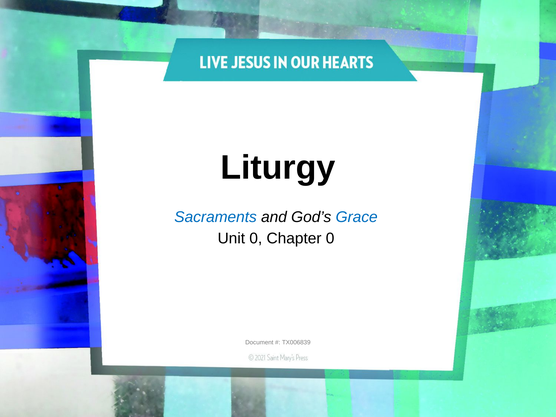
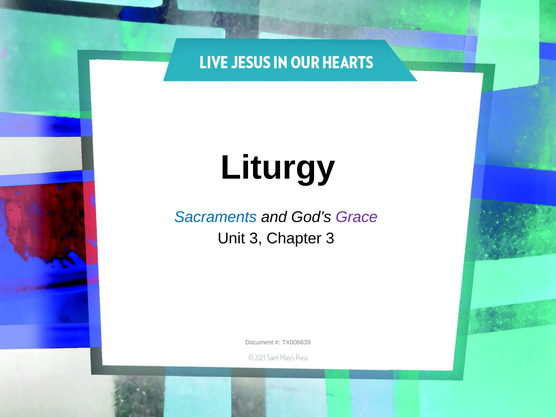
Grace colour: blue -> purple (357, 217)
Unit 0: 0 -> 3 (256, 239)
Chapter 0: 0 -> 3 (330, 239)
